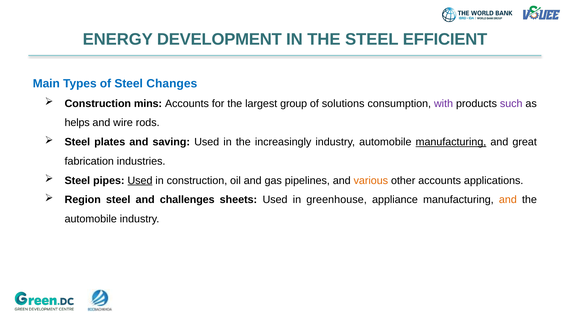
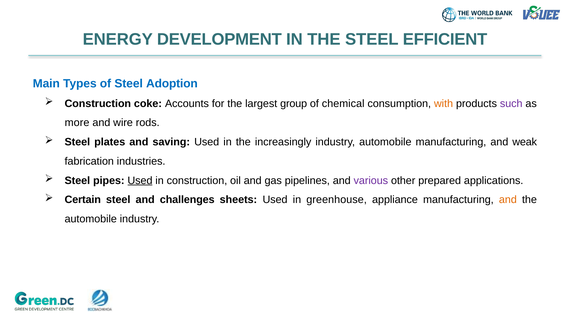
Changes: Changes -> Adoption (172, 83)
mins: mins -> coke (148, 103)
solutions: solutions -> chemical (343, 103)
with colour: purple -> orange (444, 103)
helps: helps -> more (77, 123)
manufacturing underline: present -> none (451, 142)
great: great -> weak (525, 142)
various colour: orange -> purple (371, 180)
other accounts: accounts -> prepared (440, 180)
Region: Region -> Certain (83, 200)
